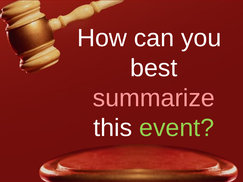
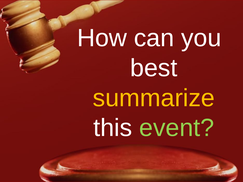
summarize colour: pink -> yellow (154, 98)
